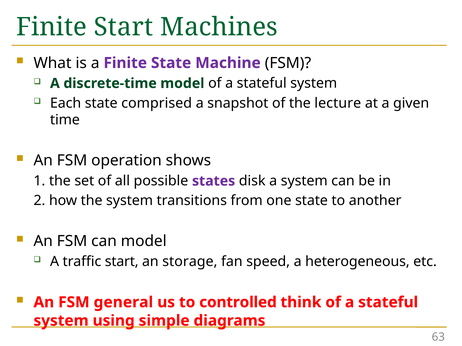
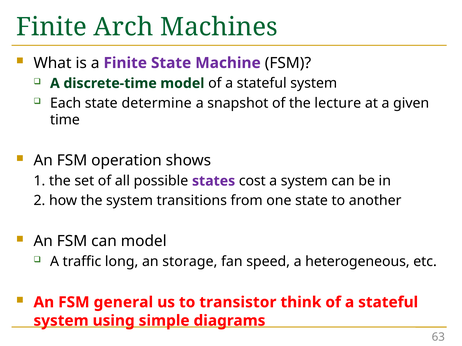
Finite Start: Start -> Arch (123, 27)
comprised: comprised -> determine (157, 103)
disk: disk -> cost (252, 181)
traffic start: start -> long (122, 262)
controlled: controlled -> transistor (238, 303)
